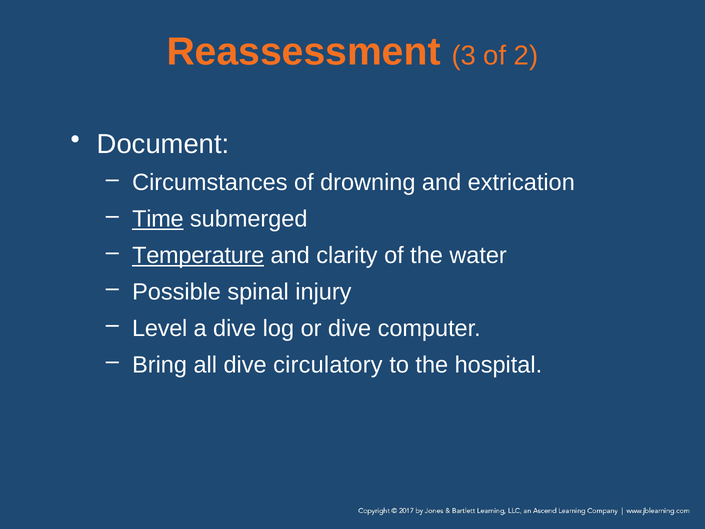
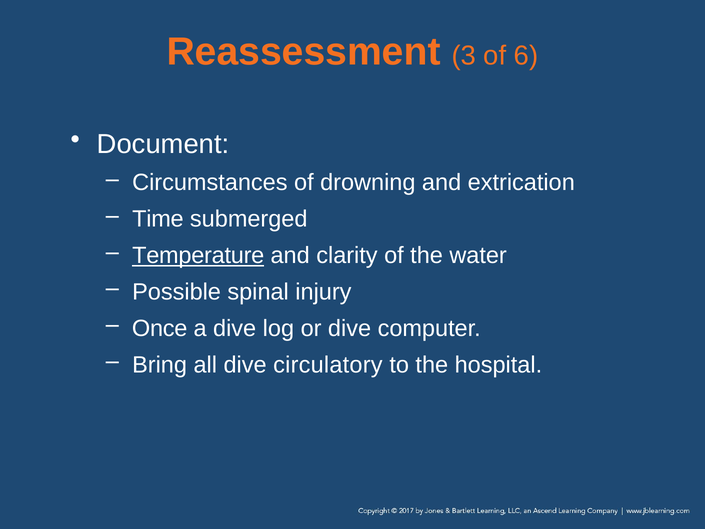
2: 2 -> 6 (526, 56)
Time underline: present -> none (158, 219)
Level: Level -> Once (160, 328)
